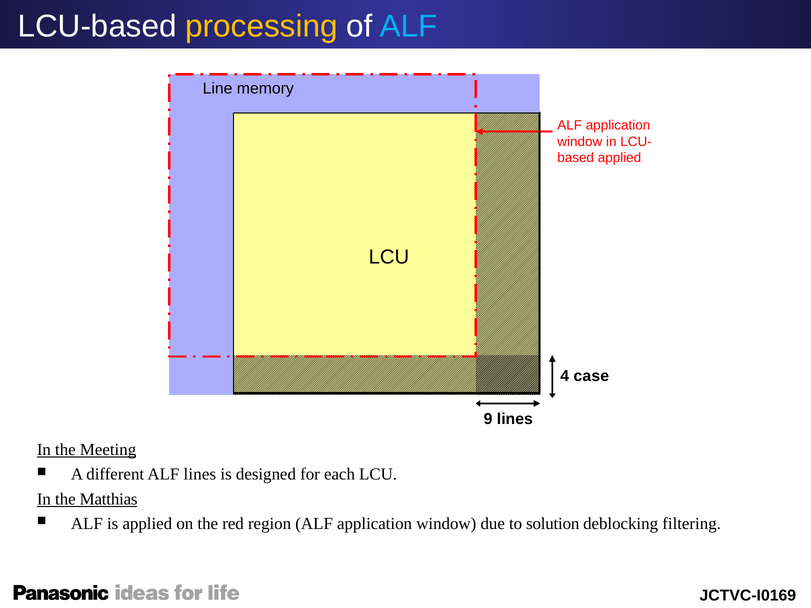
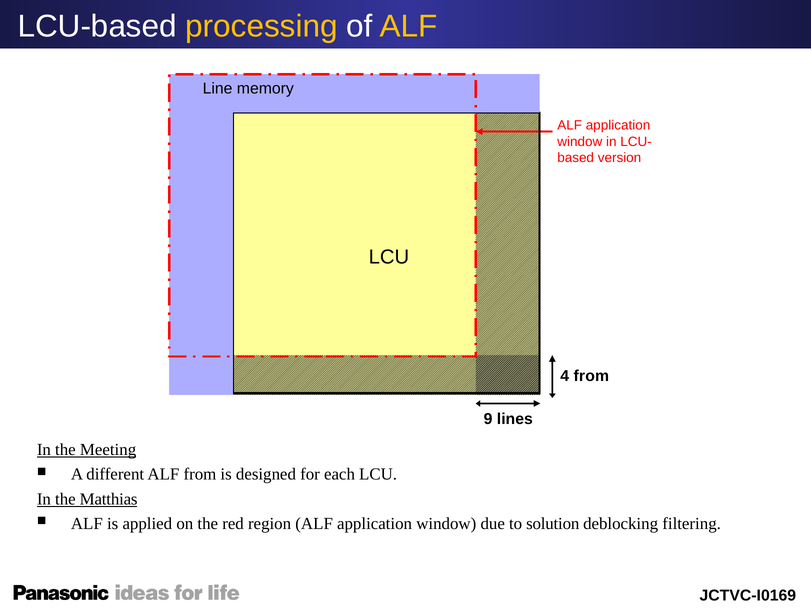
ALF colour: light blue -> yellow (408, 26)
applied: applied -> version (620, 158)
4 case: case -> from (591, 376)
ALF lines: lines -> from (200, 475)
